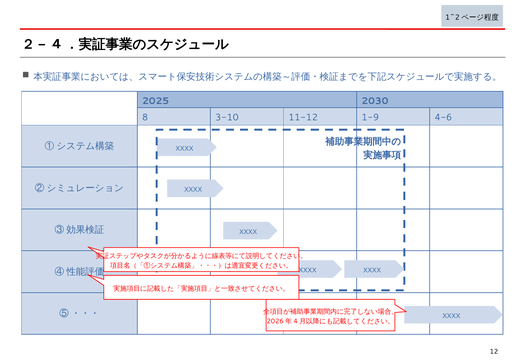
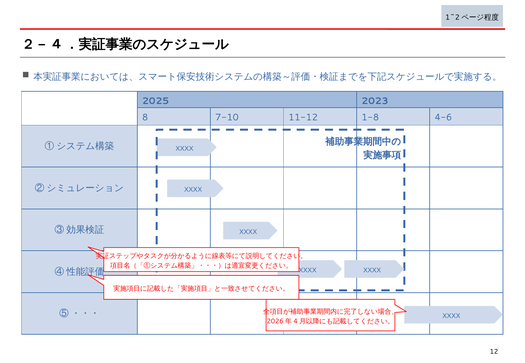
2030: 2030 -> 2023 (375, 101)
3-10: 3-10 -> 7-10 (227, 117)
1-9: 1-9 -> 1-8 (370, 117)
